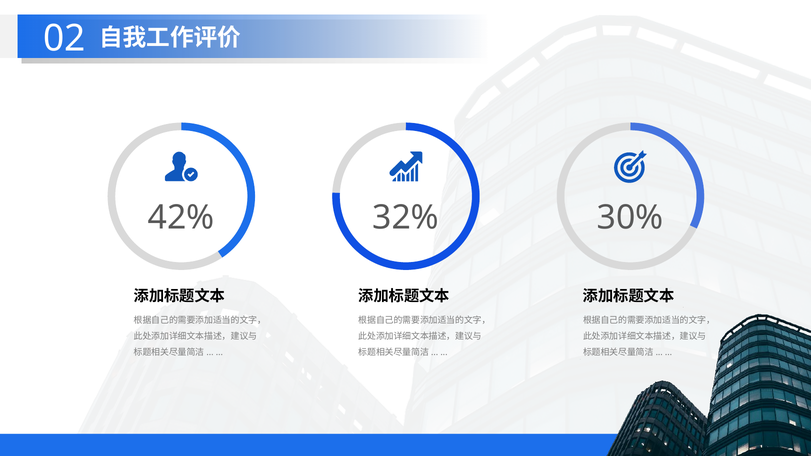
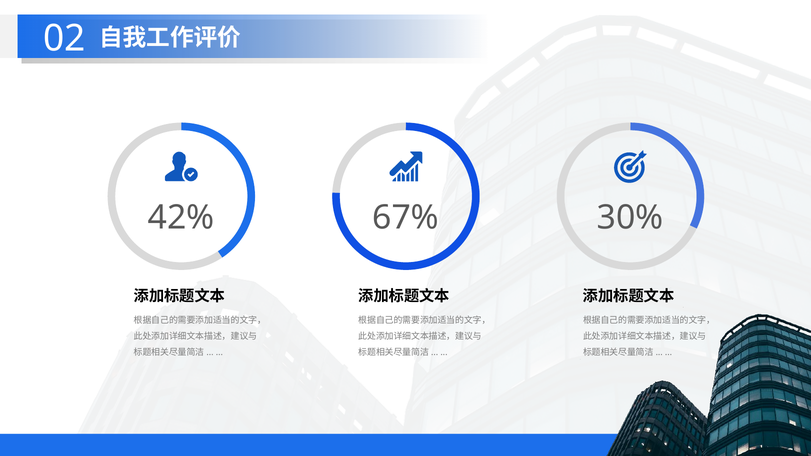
32%: 32% -> 67% (406, 217)
